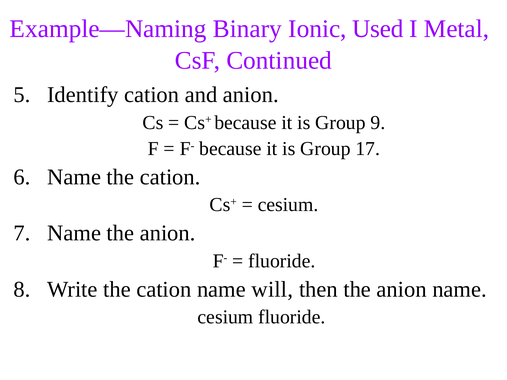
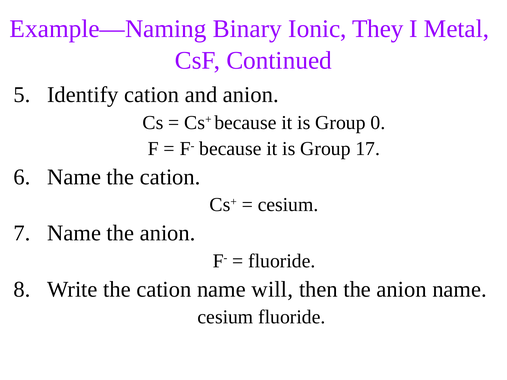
Used: Used -> They (378, 29)
9: 9 -> 0 (378, 123)
